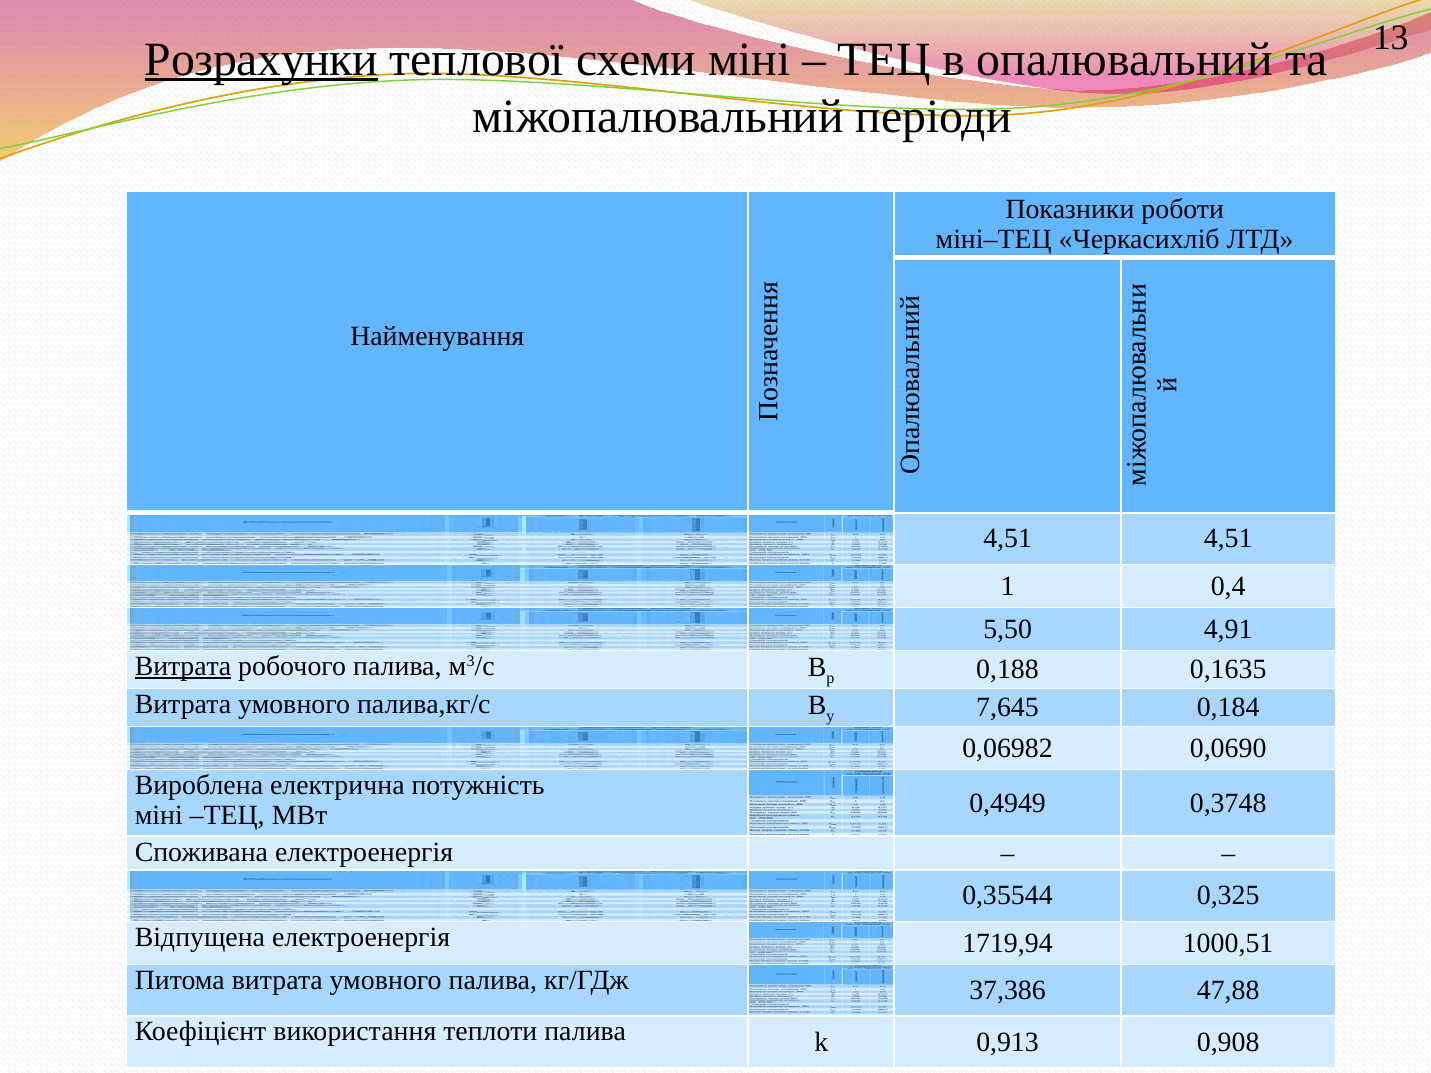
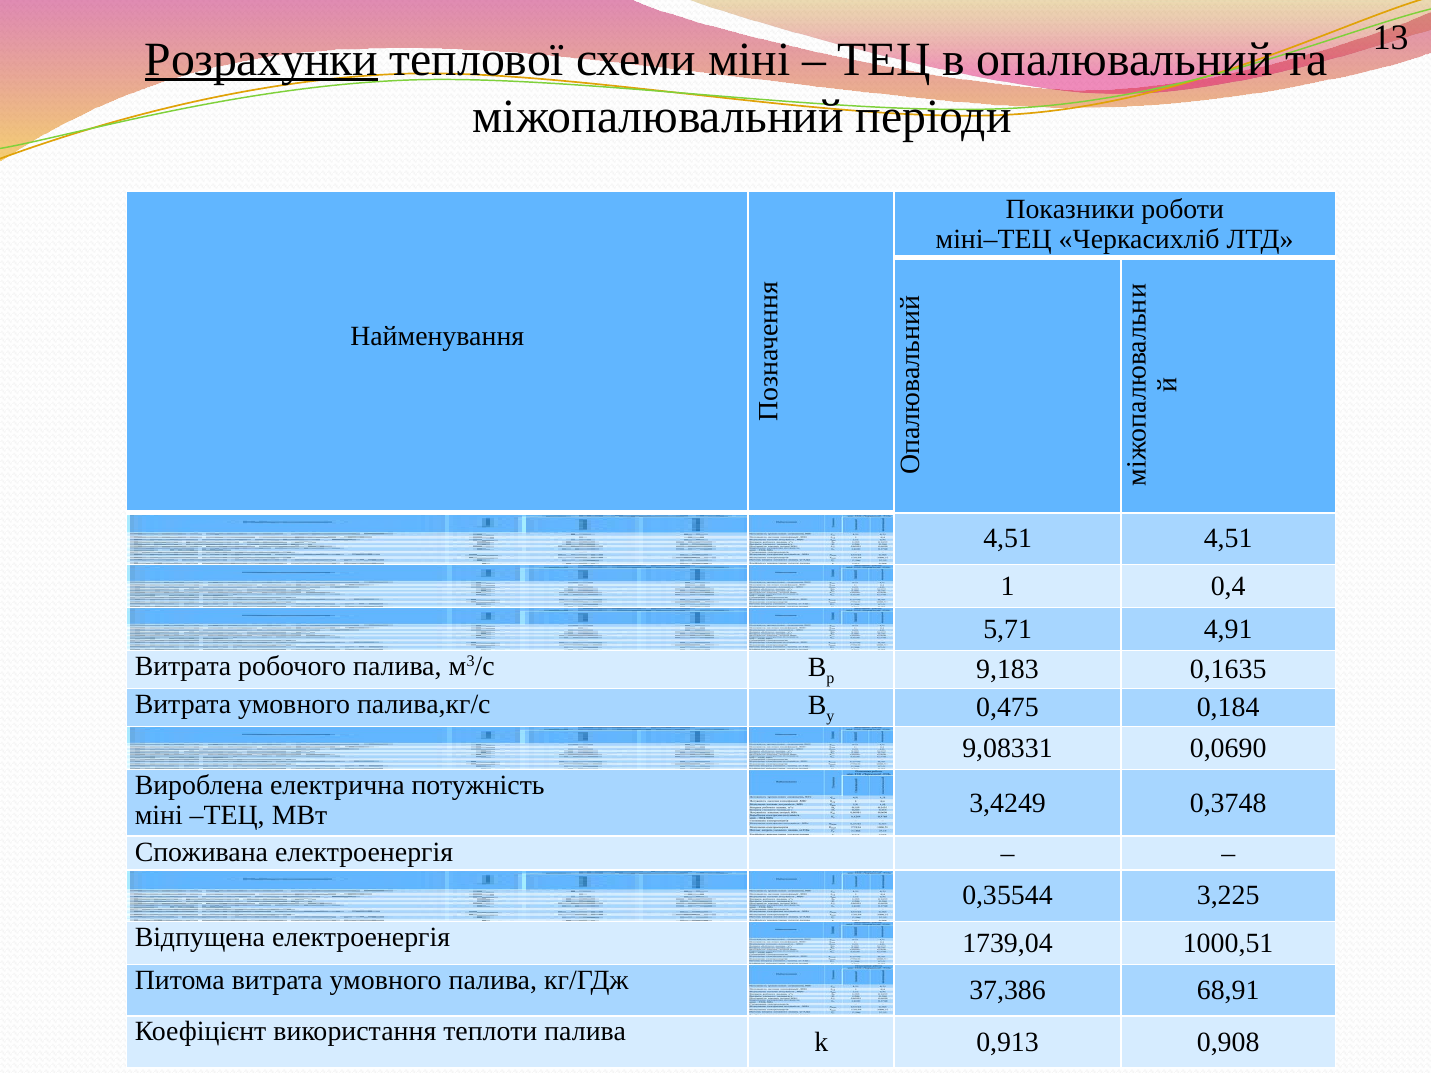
5,50: 5,50 -> 5,71 (1008, 629)
Витрата underline: present -> none (183, 666)
0,188: 0,188 -> 9,183 (1008, 670)
7,645: 7,645 -> 0,475 (1008, 708)
0,06982: 0,06982 -> 9,08331 (1007, 748)
0,4949: 0,4949 -> 3,4249 (1008, 803)
0,325: 0,325 -> 3,225 (1228, 896)
1719,94: 1719,94 -> 1739,04 (1007, 943)
47,88: 47,88 -> 68,91 (1228, 991)
